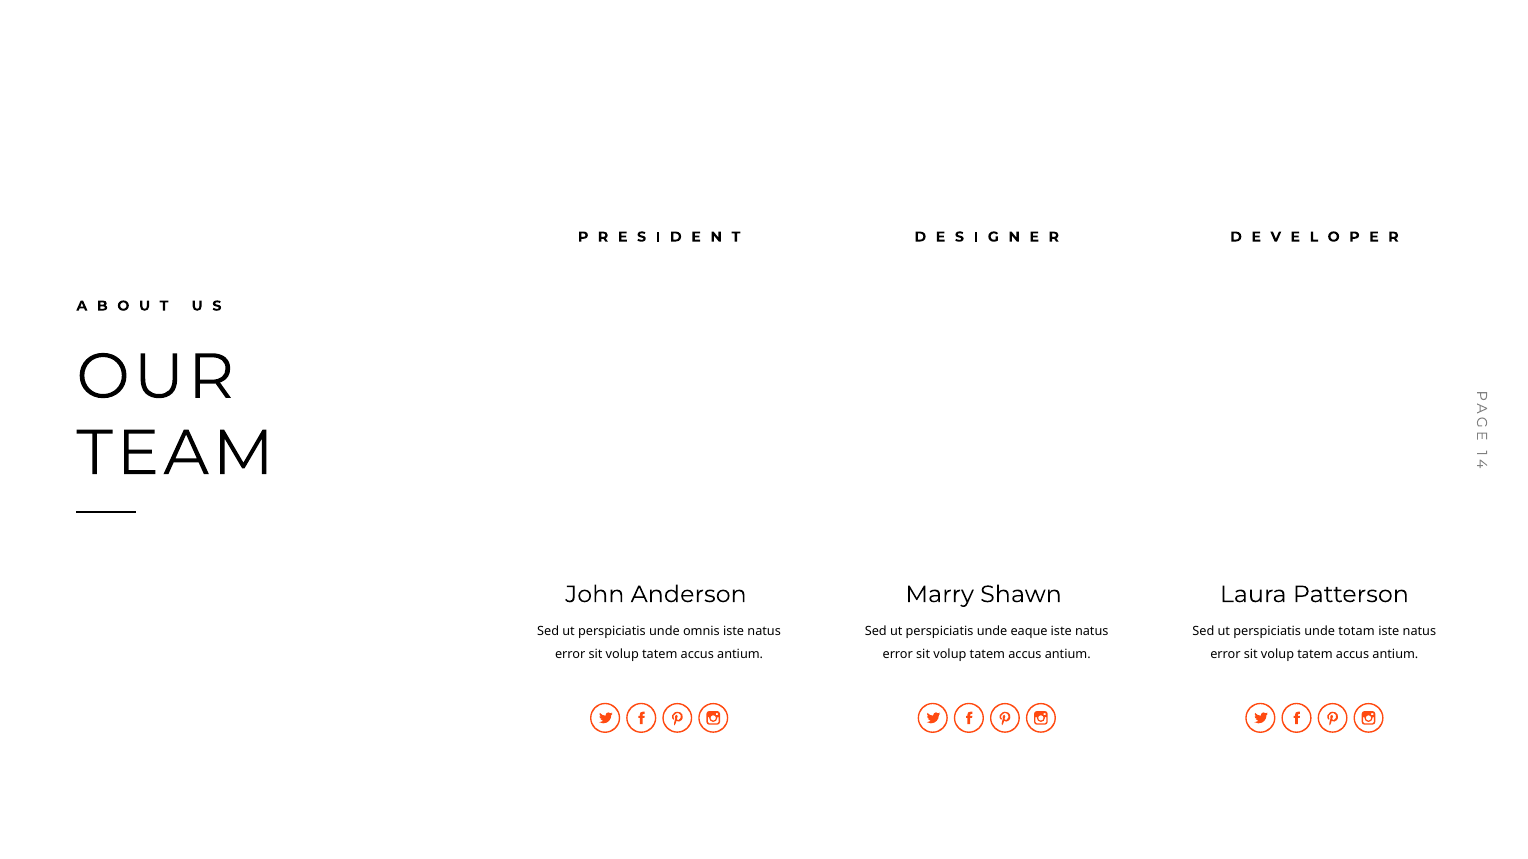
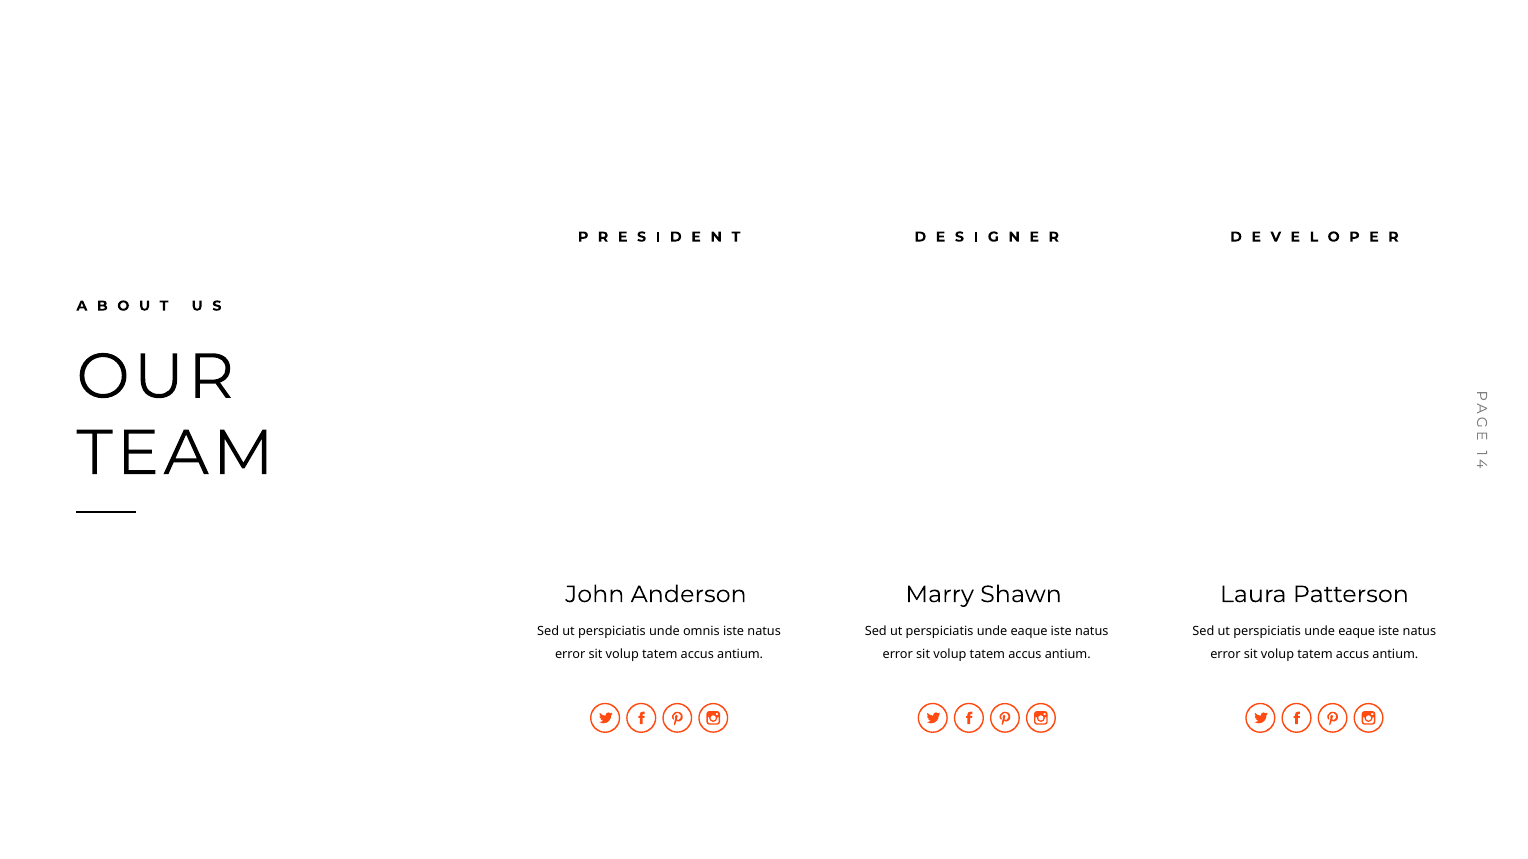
totam: totam -> eaque (1357, 632)
